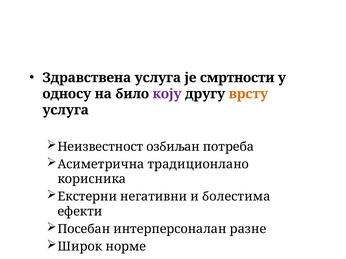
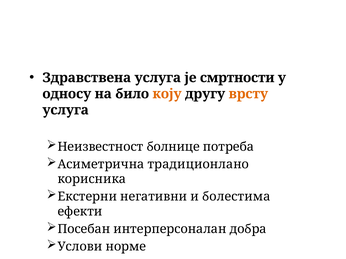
коју colour: purple -> orange (167, 94)
озбиљан: озбиљан -> болнице (173, 147)
разне: разне -> добра (248, 229)
Широк: Широк -> Услови (80, 247)
